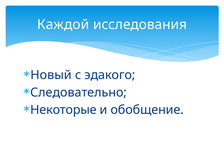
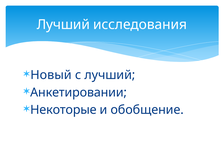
Каждой: Каждой -> Лучший (63, 25)
с эдакого: эдакого -> лучший (110, 75)
Следовательно: Следовательно -> Анкетировании (79, 92)
